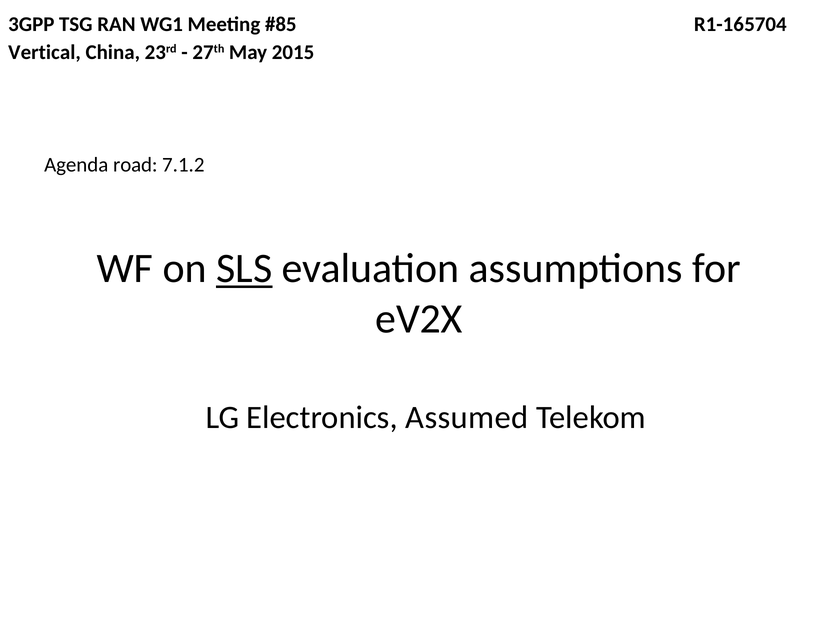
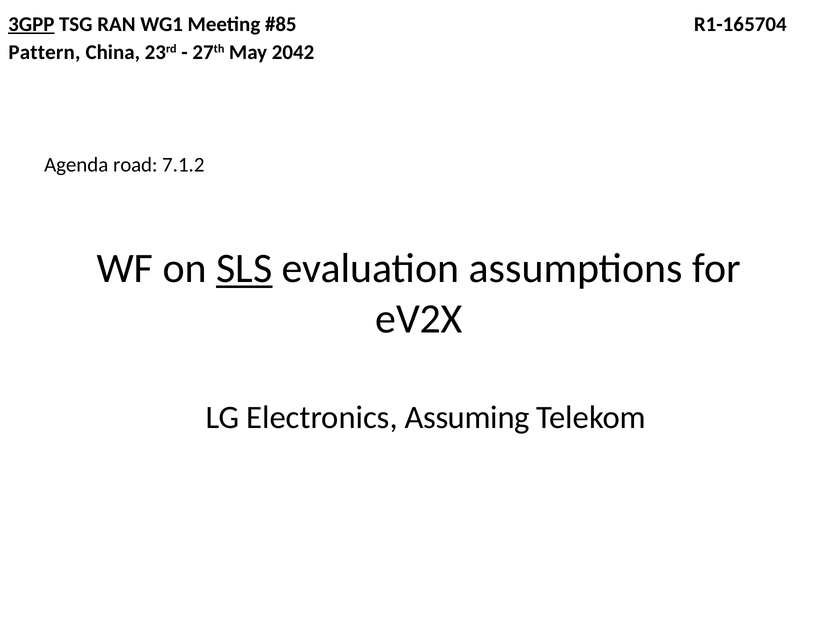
3GPP underline: none -> present (31, 24)
Vertical: Vertical -> Pattern (44, 52)
2015: 2015 -> 2042 (293, 52)
Assumed: Assumed -> Assuming (467, 417)
